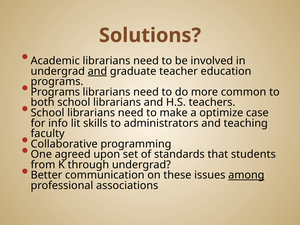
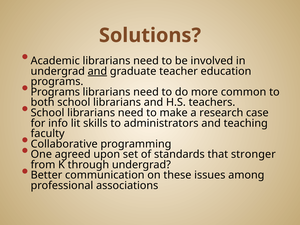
optimize: optimize -> research (221, 113)
students: students -> stronger (253, 154)
among underline: present -> none (246, 175)
